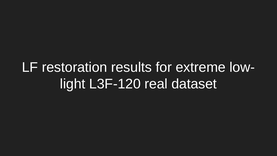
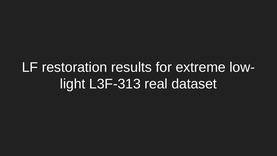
L3F-120: L3F-120 -> L3F-313 (115, 84)
